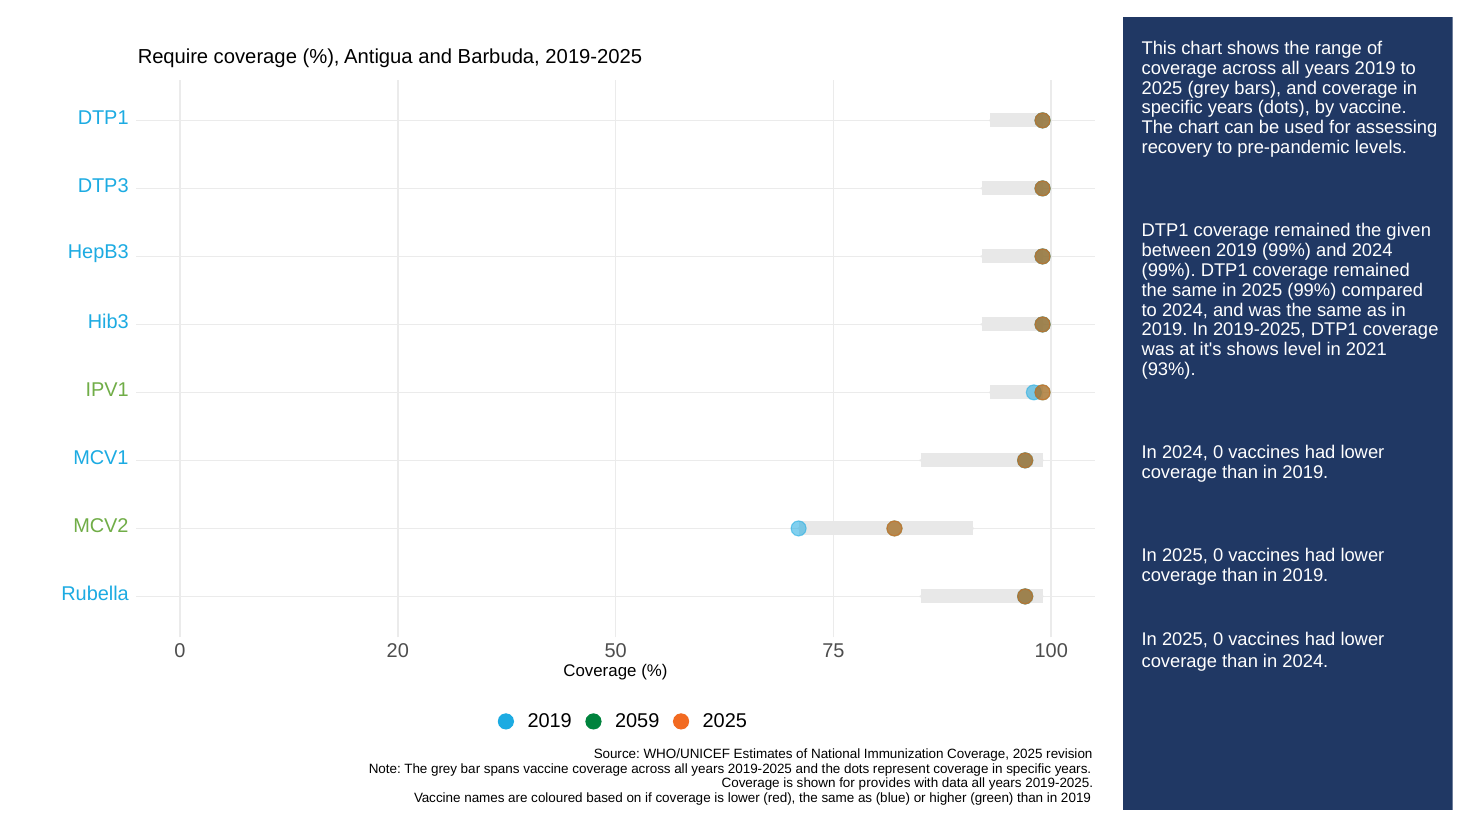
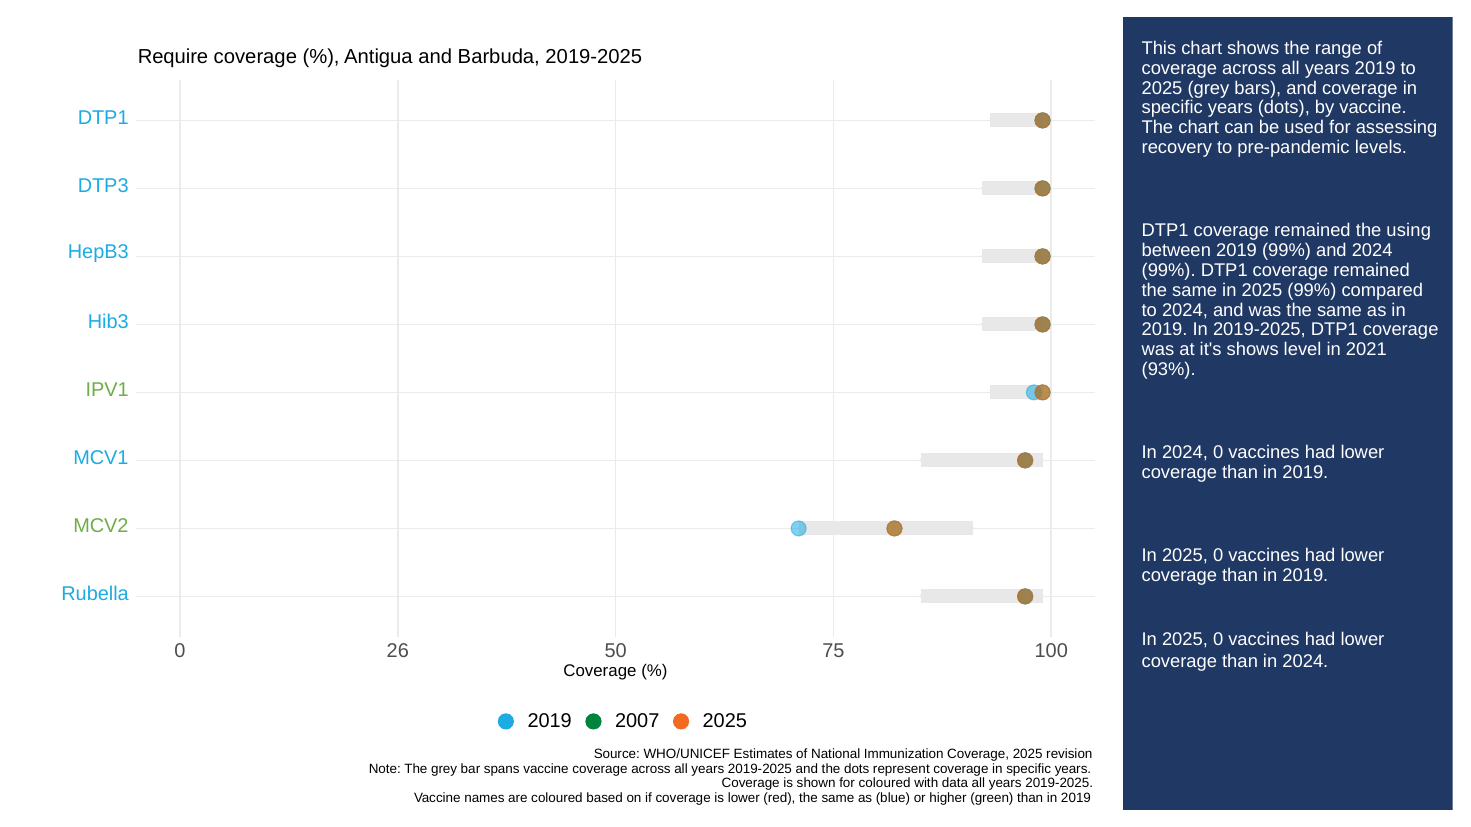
given: given -> using (1409, 231)
20: 20 -> 26 (398, 651)
2059: 2059 -> 2007 (637, 721)
for provides: provides -> coloured (885, 784)
